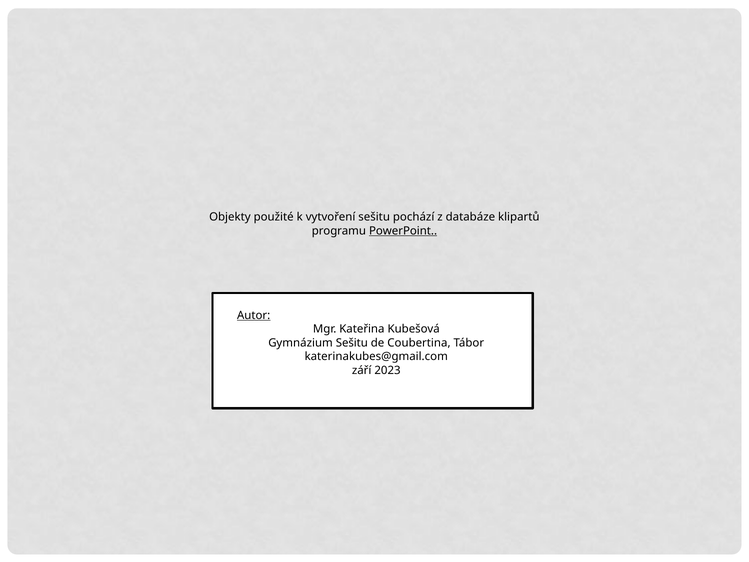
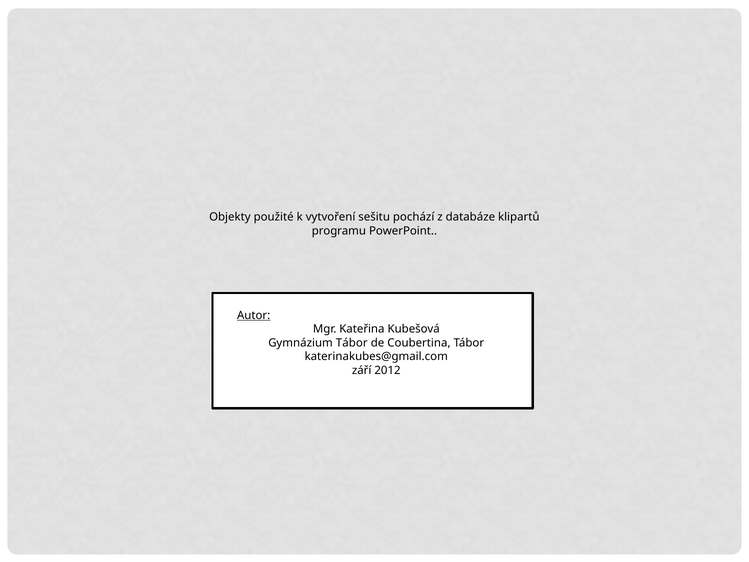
PowerPoint underline: present -> none (403, 231)
Gymnázium Sešitu: Sešitu -> Tábor (352, 343)
2023: 2023 -> 2012 (388, 370)
